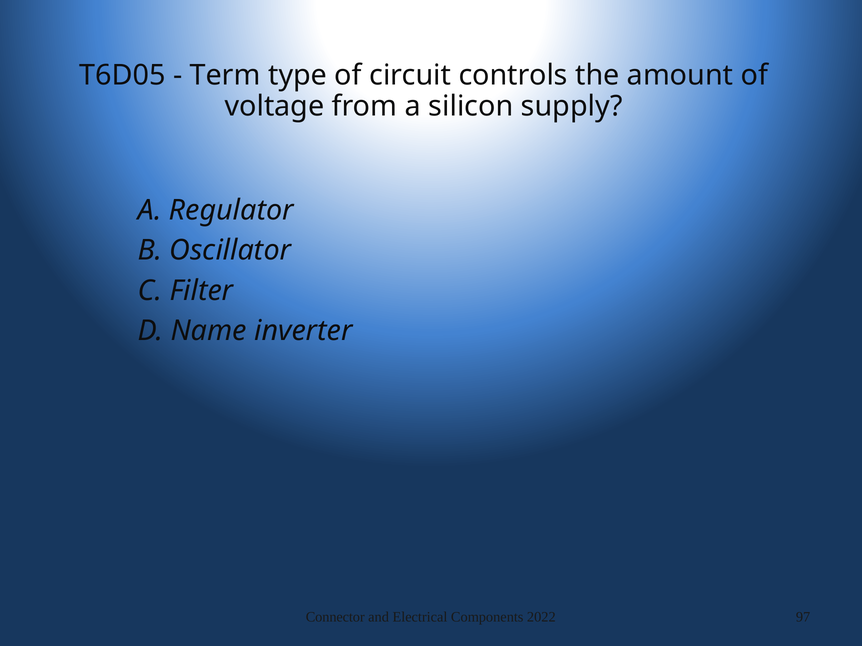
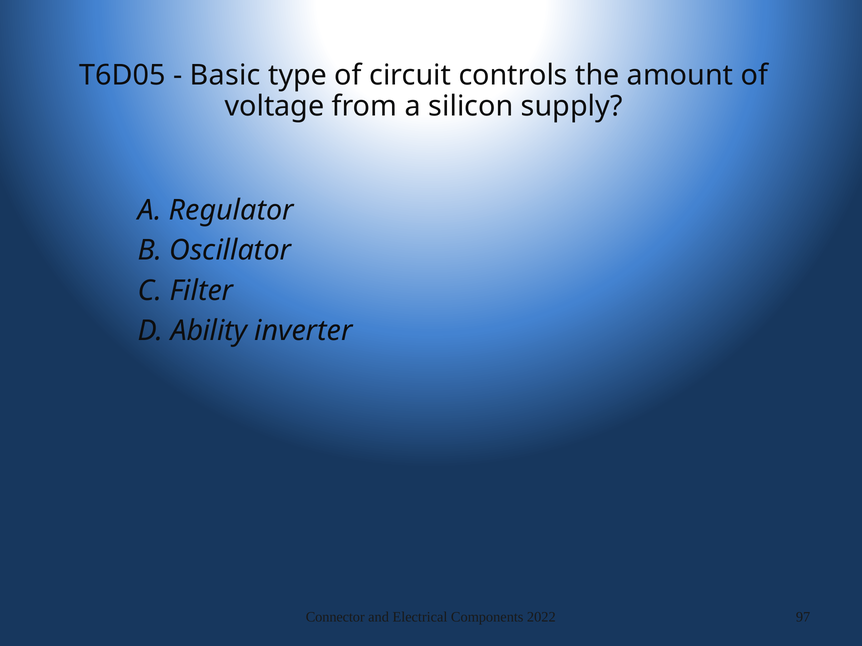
Term: Term -> Basic (225, 75)
Name: Name -> Ability (209, 331)
